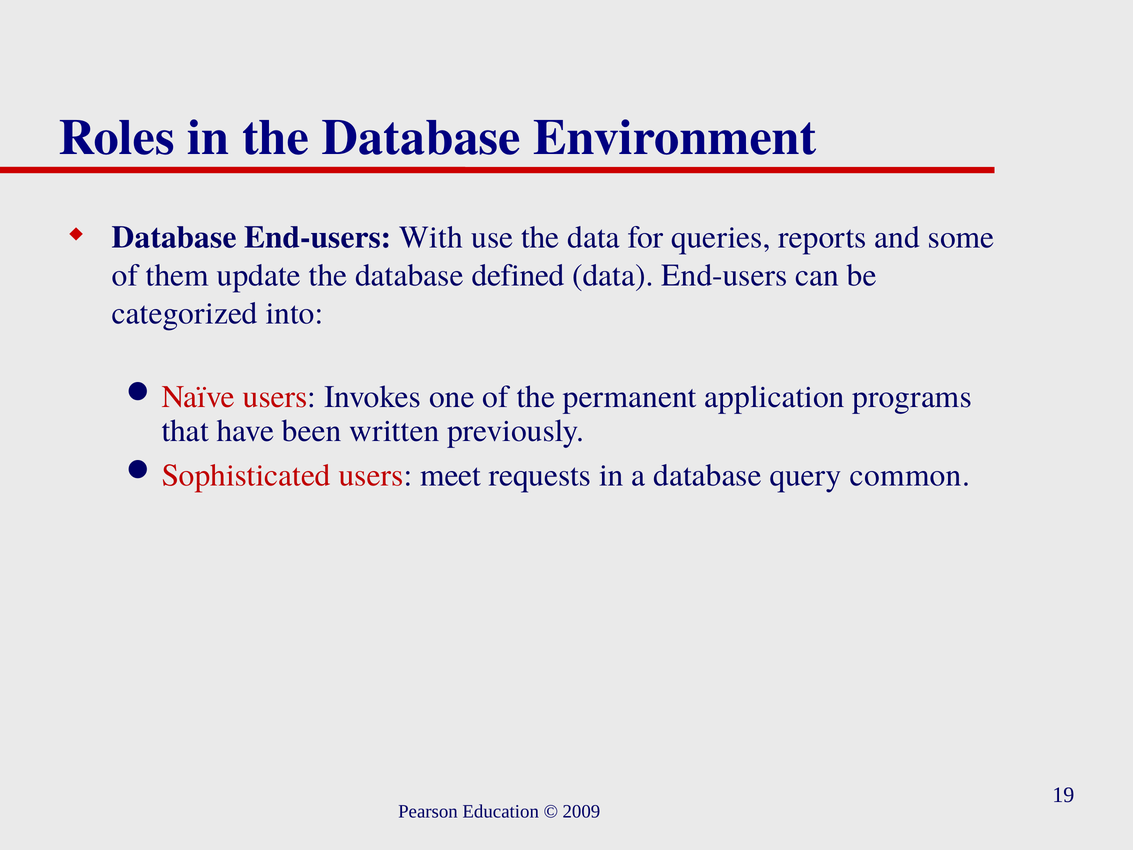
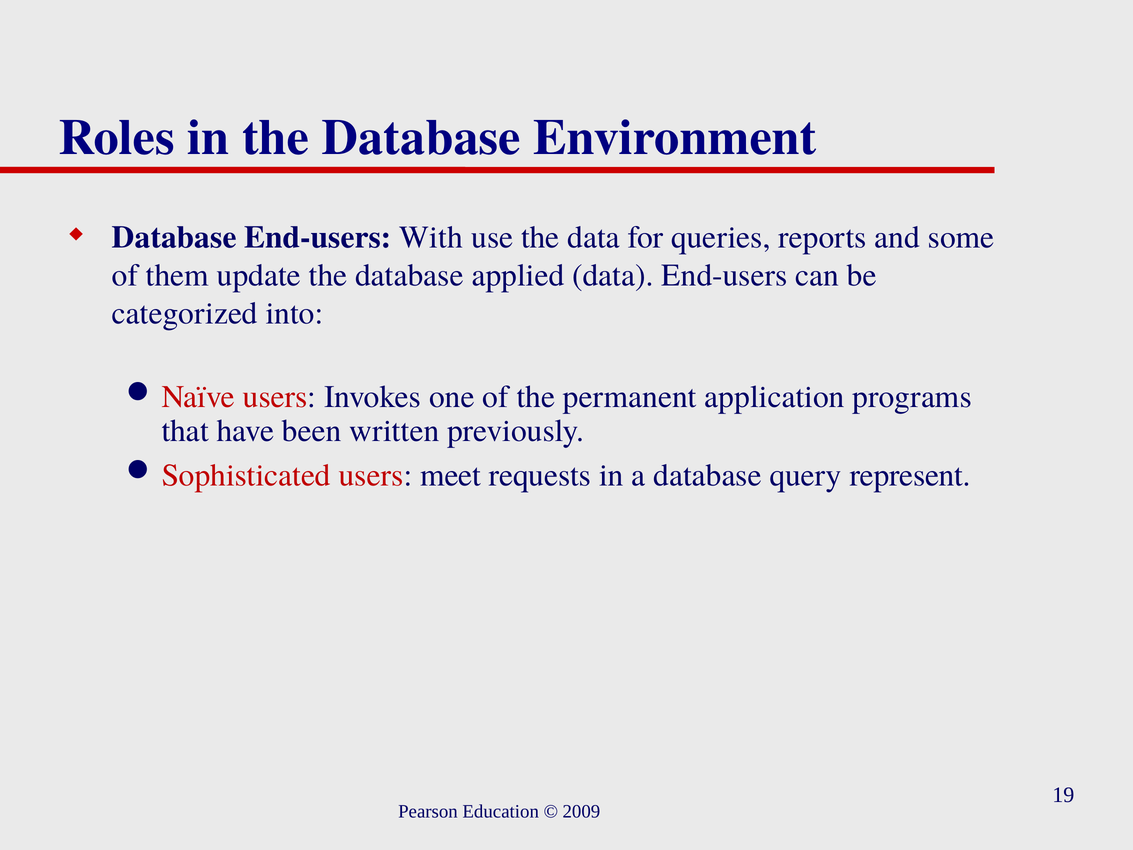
defined: defined -> applied (518, 275)
common: common -> represent (910, 475)
